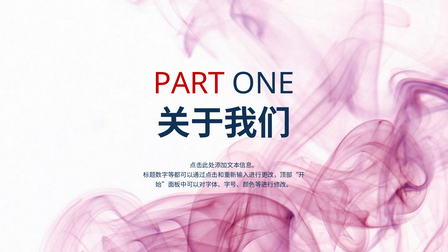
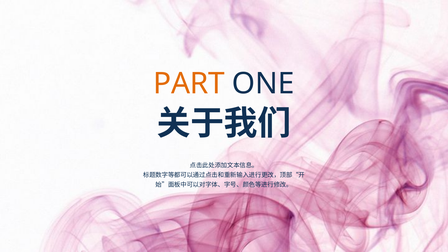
PART colour: red -> orange (189, 84)
